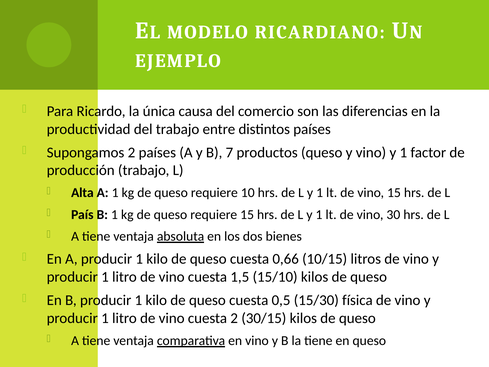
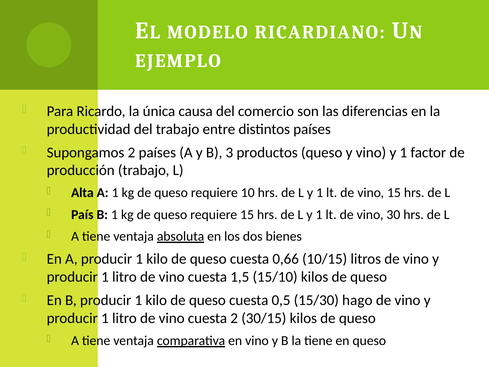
7: 7 -> 3 (229, 152)
física: física -> hago (357, 300)
